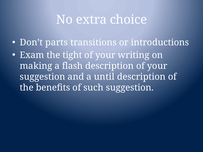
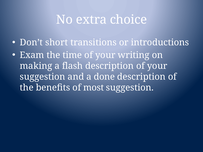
parts: parts -> short (57, 43)
tight: tight -> time (72, 55)
until: until -> done (104, 77)
such: such -> most (94, 88)
